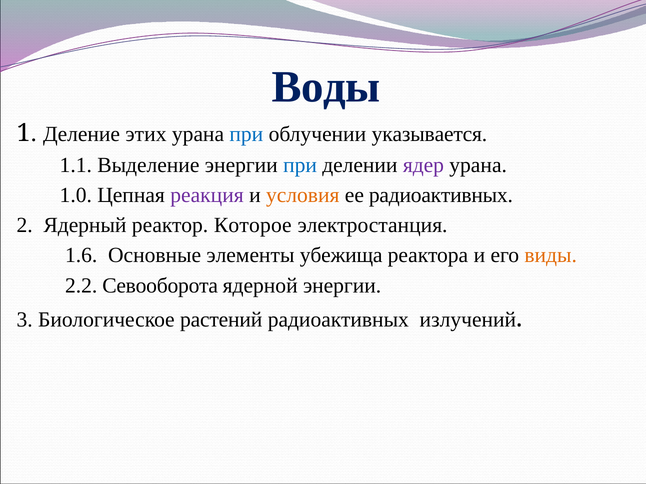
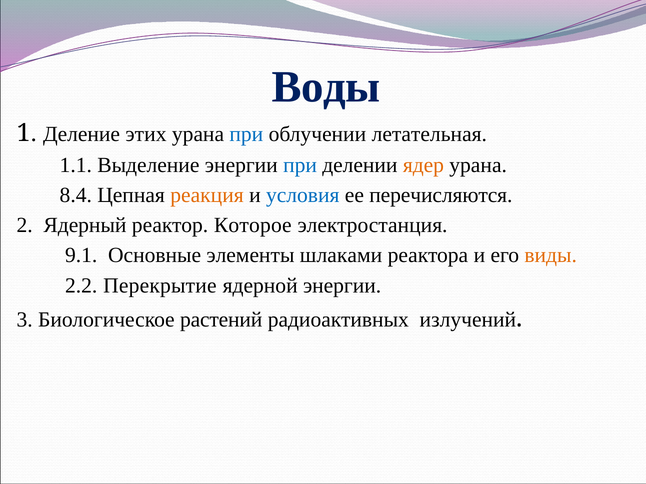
указывается: указывается -> летательная (429, 134)
ядер colour: purple -> orange (423, 165)
1.0: 1.0 -> 8.4 (76, 195)
реакция colour: purple -> orange (207, 195)
условия colour: orange -> blue (303, 195)
ее радиоактивных: радиоактивных -> перечисляются (441, 195)
1.6: 1.6 -> 9.1 (81, 256)
убежища: убежища -> шлаками (341, 256)
Севооборота: Севооборота -> Перекрытие (160, 286)
